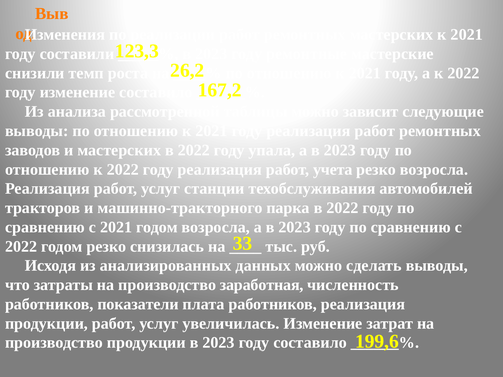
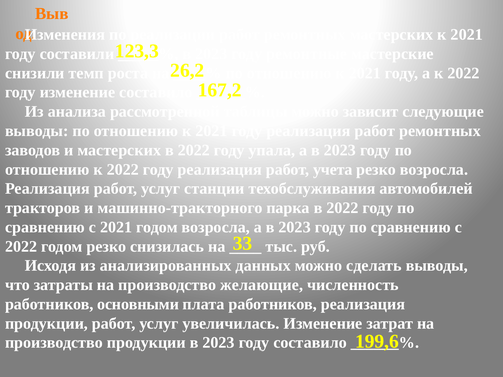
заработная: заработная -> желающие (262, 285)
показатели: показатели -> основными (138, 304)
